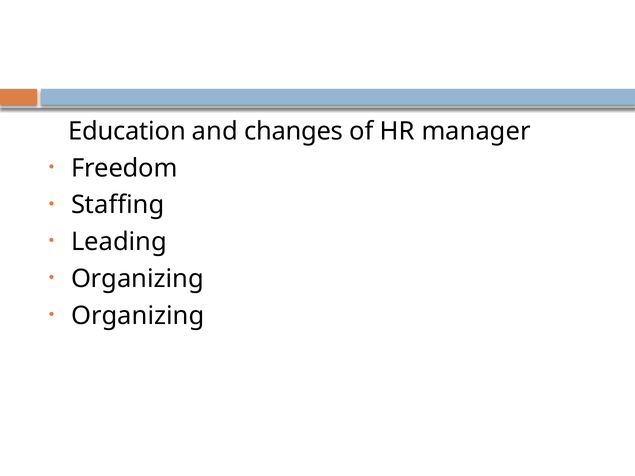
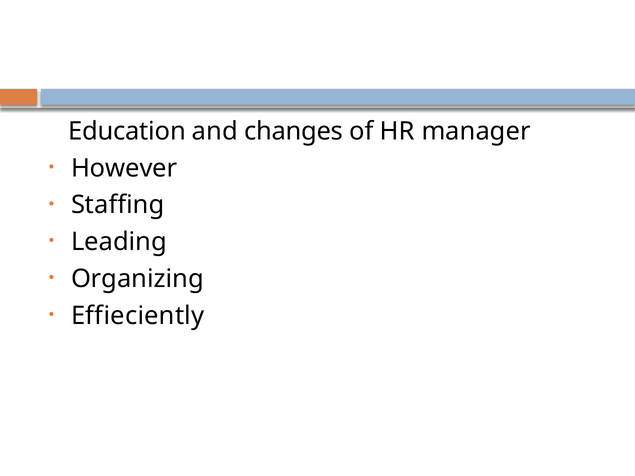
Freedom: Freedom -> However (124, 168)
Organizing: Organizing -> Effieciently (138, 316)
